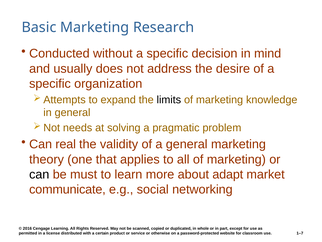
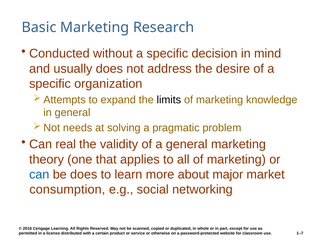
can colour: black -> blue (39, 174)
be must: must -> does (84, 174)
adapt: adapt -> major (228, 174)
communicate: communicate -> consumption (67, 189)
